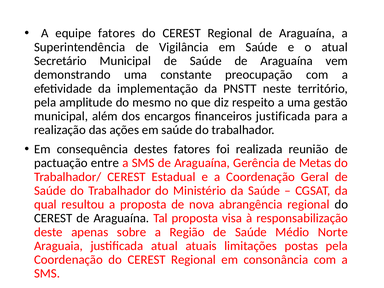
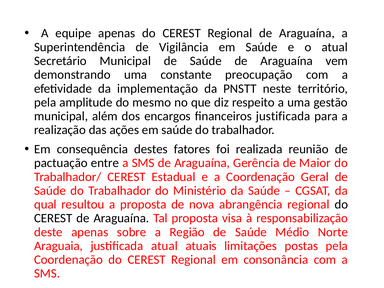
equipe fatores: fatores -> apenas (117, 33)
Metas: Metas -> Maior (315, 163)
